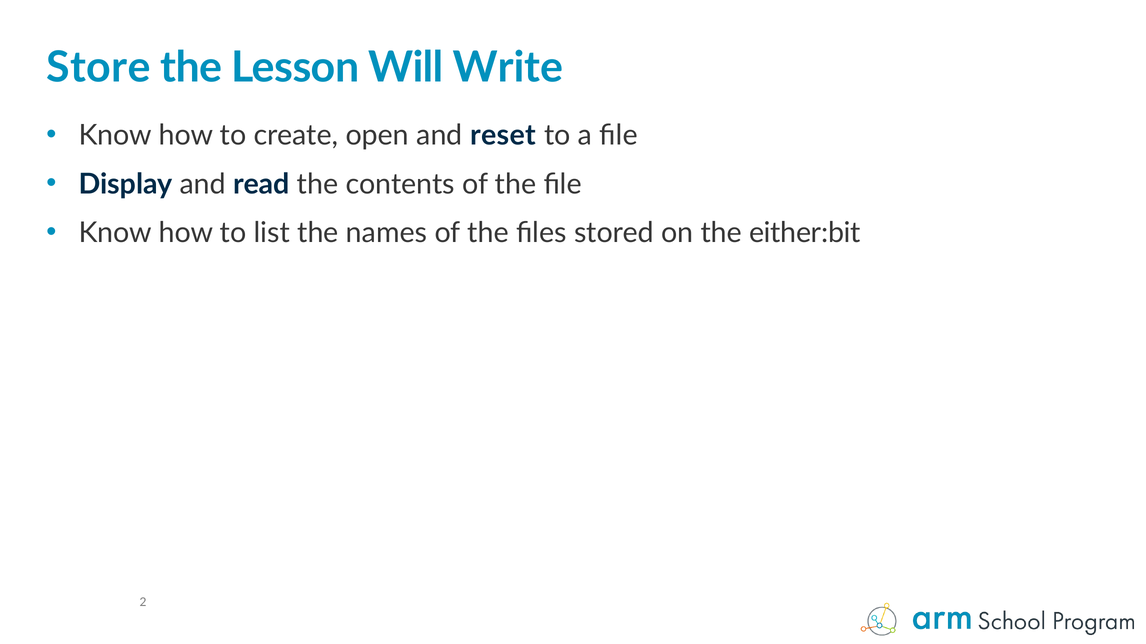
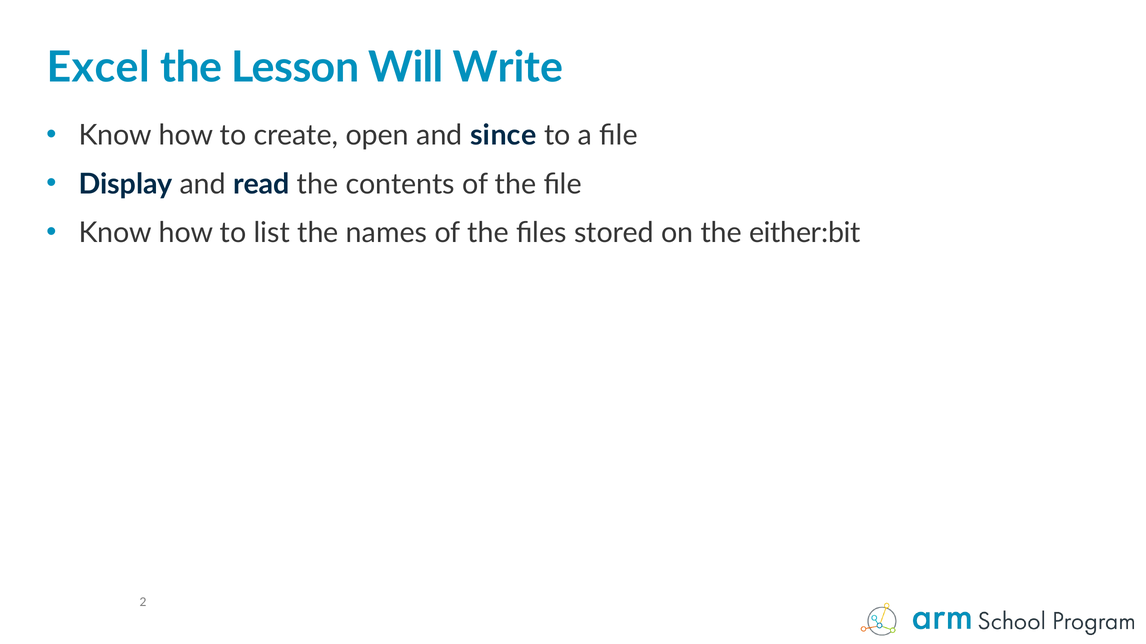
Store: Store -> Excel (98, 67)
reset: reset -> since (503, 136)
